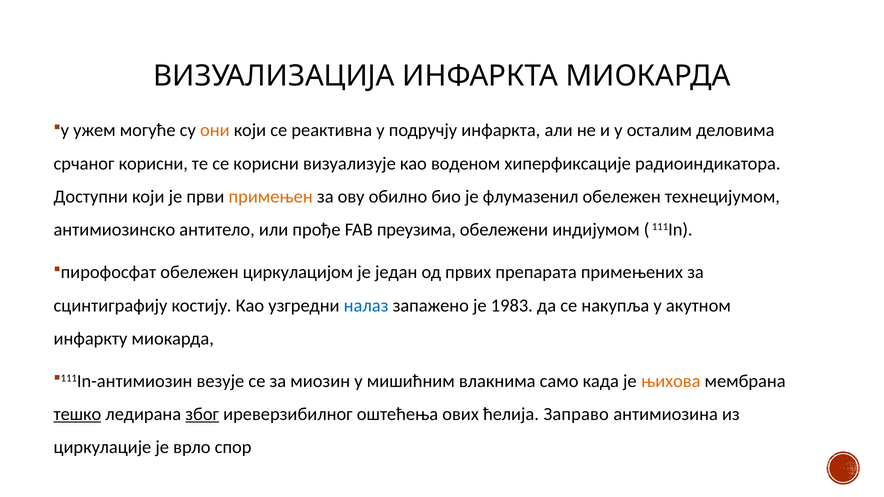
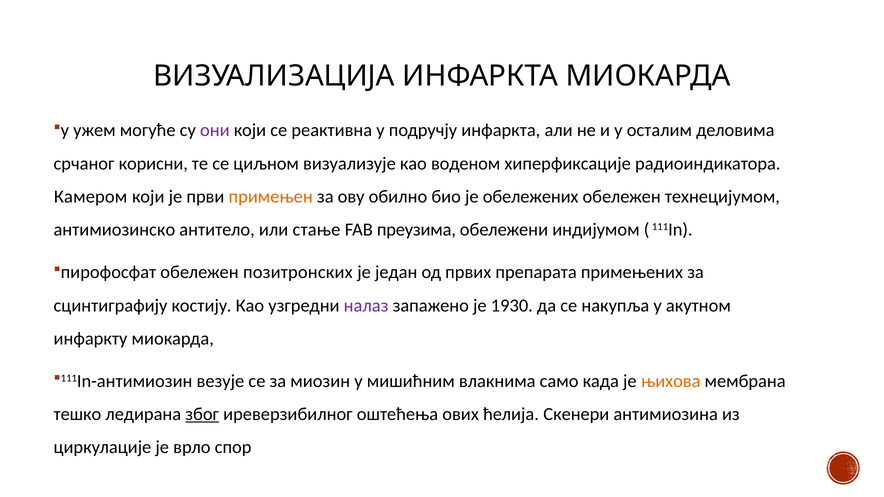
они colour: orange -> purple (215, 130)
се корисни: корисни -> циљном (266, 164)
Доступни: Доступни -> Камером (91, 197)
флумазенил: флумазенил -> обележених (531, 197)
прође: прође -> стање (316, 230)
циркулацијом: циркулацијом -> позитронских (298, 272)
налаз colour: blue -> purple (366, 306)
1983: 1983 -> 1930 (512, 306)
тешко underline: present -> none (77, 414)
Заправо: Заправо -> Скенери (576, 414)
